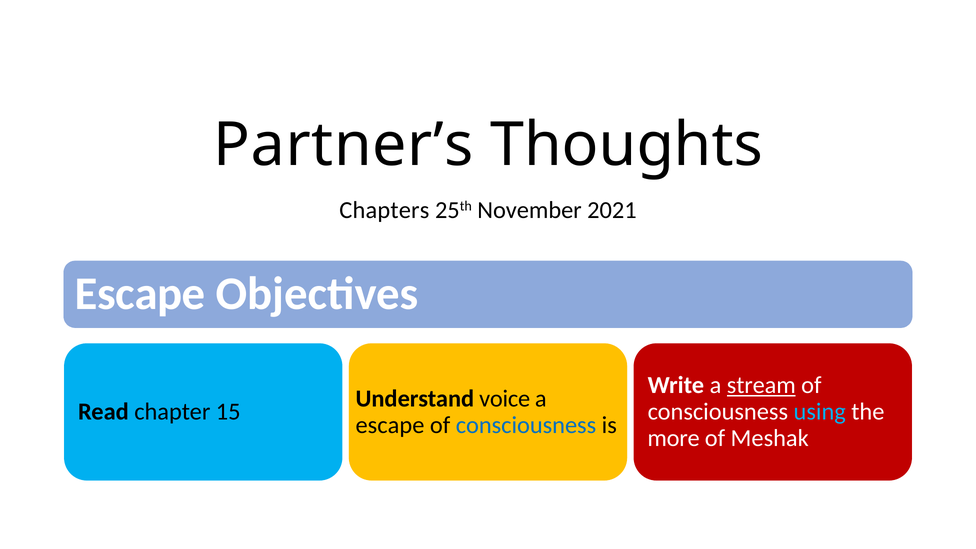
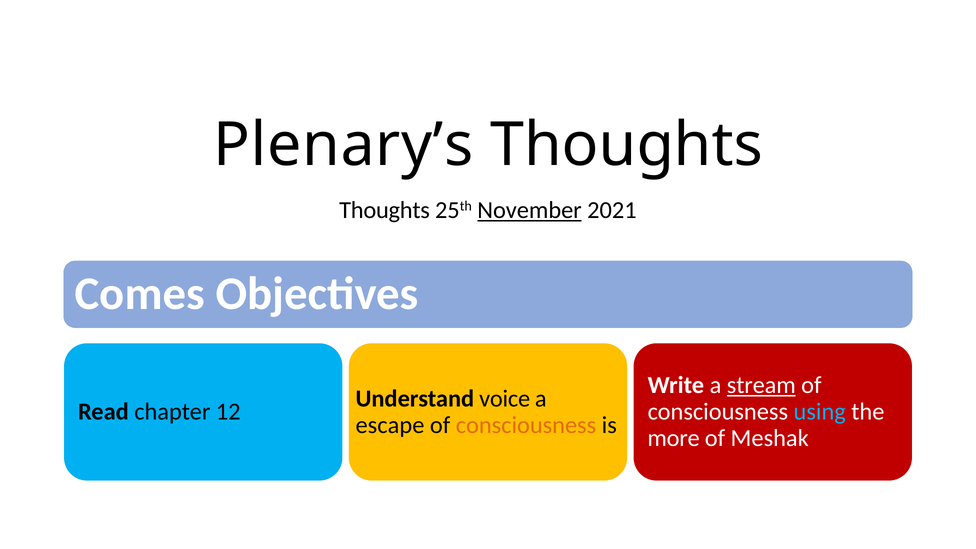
Partner’s: Partner’s -> Plenary’s (343, 145)
Chapters: Chapters -> Thoughts (385, 210)
November underline: none -> present (530, 210)
Escape: Escape -> Comes (140, 294)
15: 15 -> 12 (228, 412)
consciousness colour: blue -> orange (526, 425)
